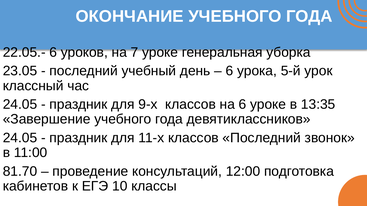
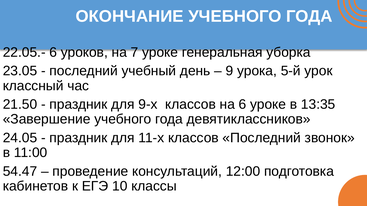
6: 6 -> 9 (230, 71)
24.05: 24.05 -> 21.50 (20, 105)
81.70: 81.70 -> 54.47 (20, 172)
